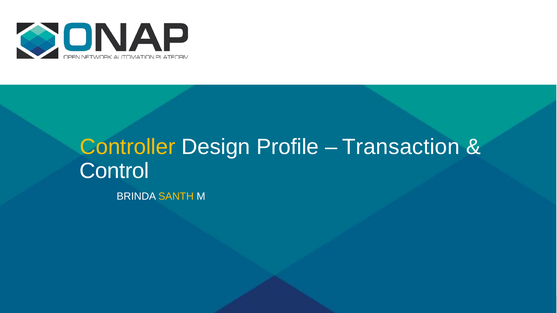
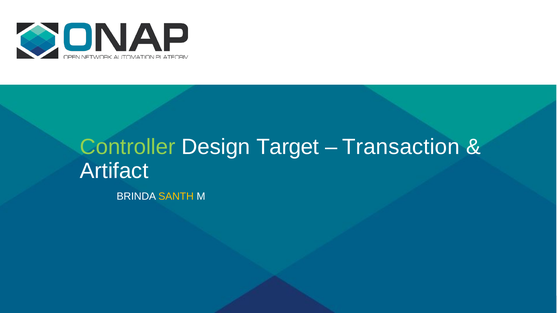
Controller colour: yellow -> light green (128, 147)
Profile: Profile -> Target (288, 147)
Control: Control -> Artifact (114, 171)
